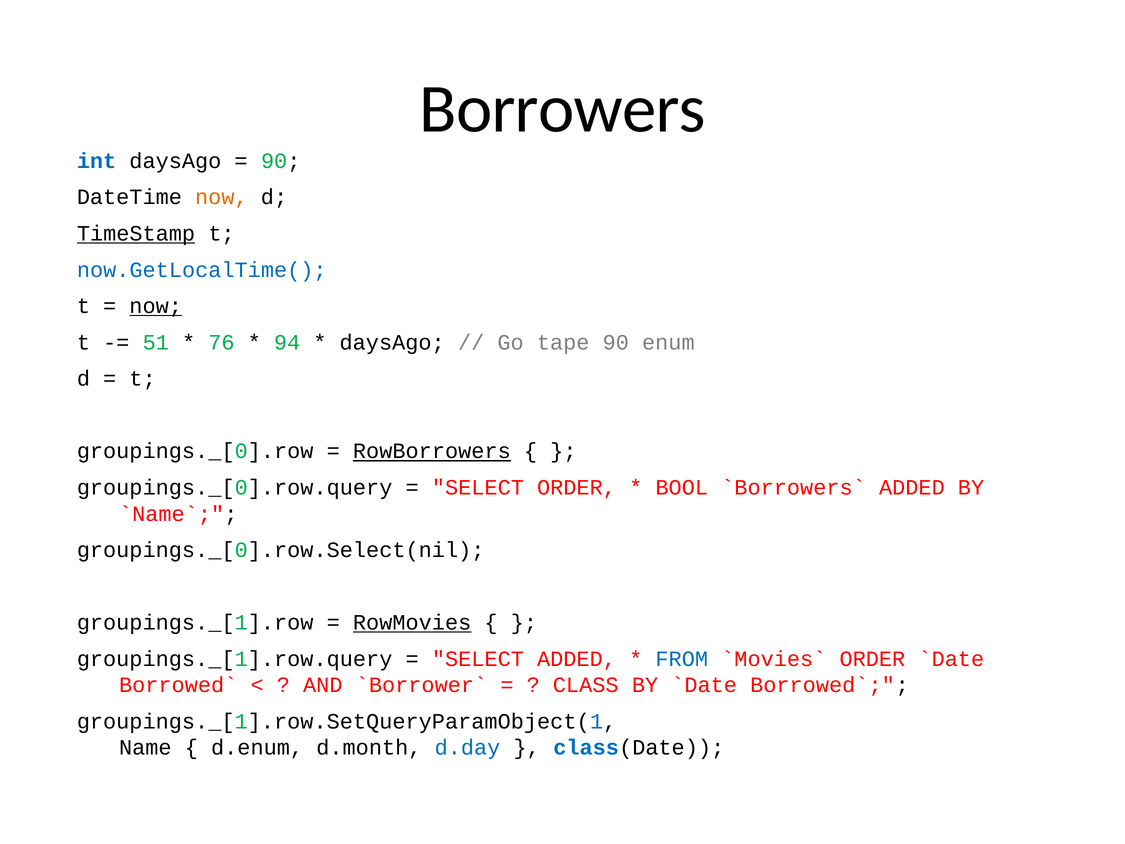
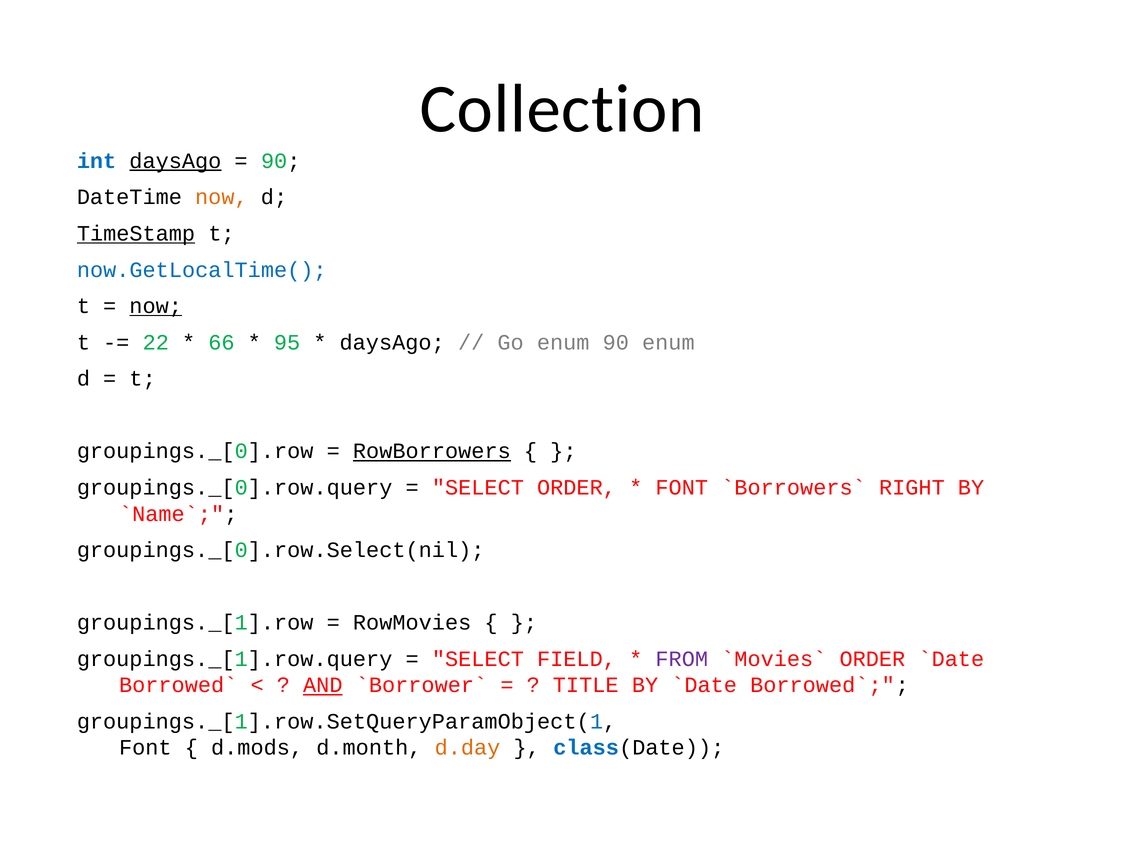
Borrowers: Borrowers -> Collection (562, 109)
daysAgo underline: none -> present (175, 161)
51: 51 -> 22 (156, 342)
76: 76 -> 66 (221, 342)
94: 94 -> 95 (287, 342)
Go tape: tape -> enum (563, 342)
BOOL: BOOL -> FONT (682, 487)
ADDED: ADDED -> RIGHT (912, 487)
RowMovies underline: present -> none (412, 622)
SELECT ADDED: ADDED -> FIELD (576, 659)
FROM colour: blue -> purple (682, 659)
AND underline: none -> present (323, 685)
CLASS: CLASS -> TITLE (586, 685)
Name: Name -> Font (145, 748)
d.enum: d.enum -> d.mods (257, 748)
d.day colour: blue -> orange (467, 748)
